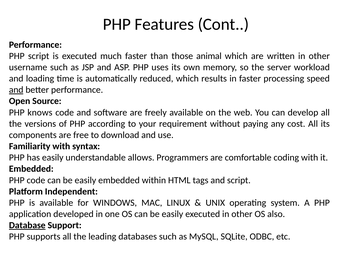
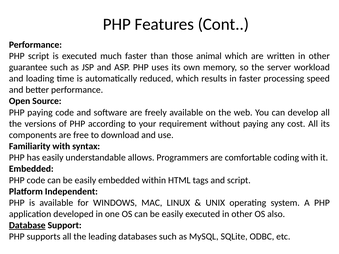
username: username -> guarantee (28, 67)
and underline: present -> none (16, 90)
PHP knows: knows -> paying (40, 113)
